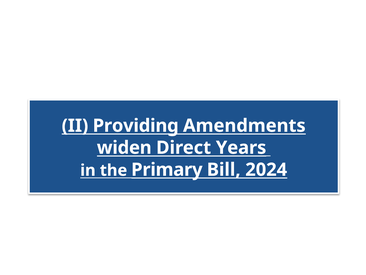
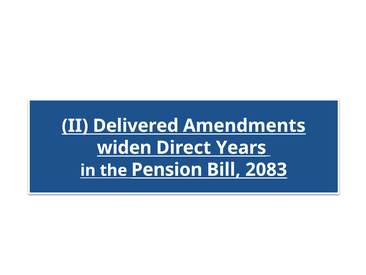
Providing: Providing -> Delivered (136, 125)
Primary: Primary -> Pension (167, 169)
2024: 2024 -> 2083 (266, 169)
